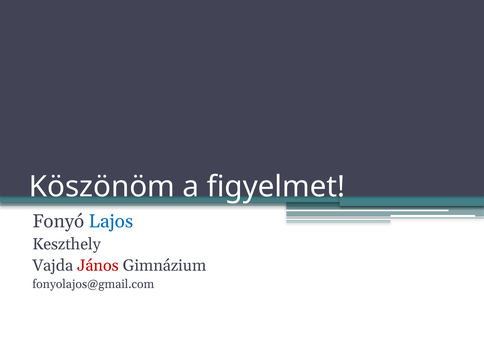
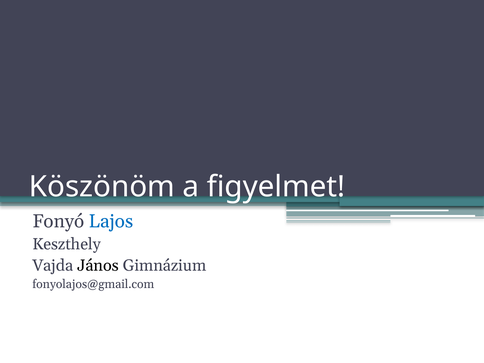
János colour: red -> black (98, 266)
